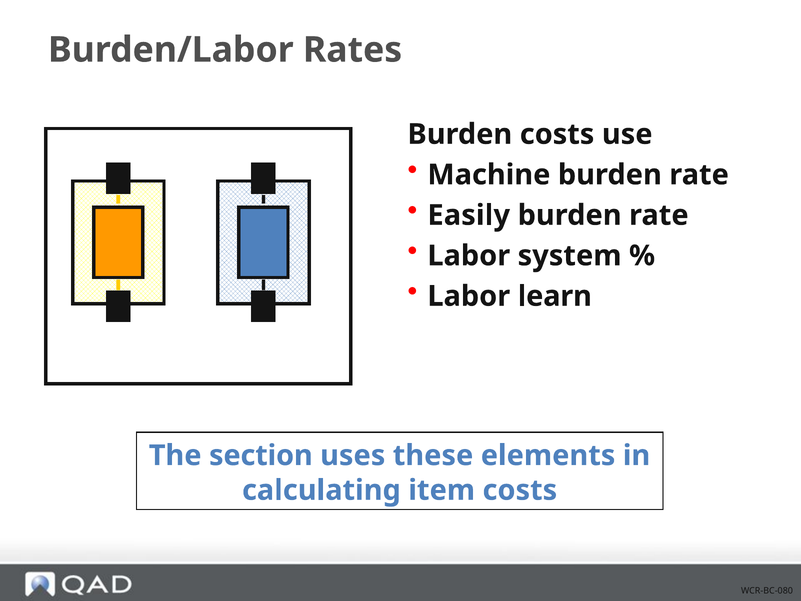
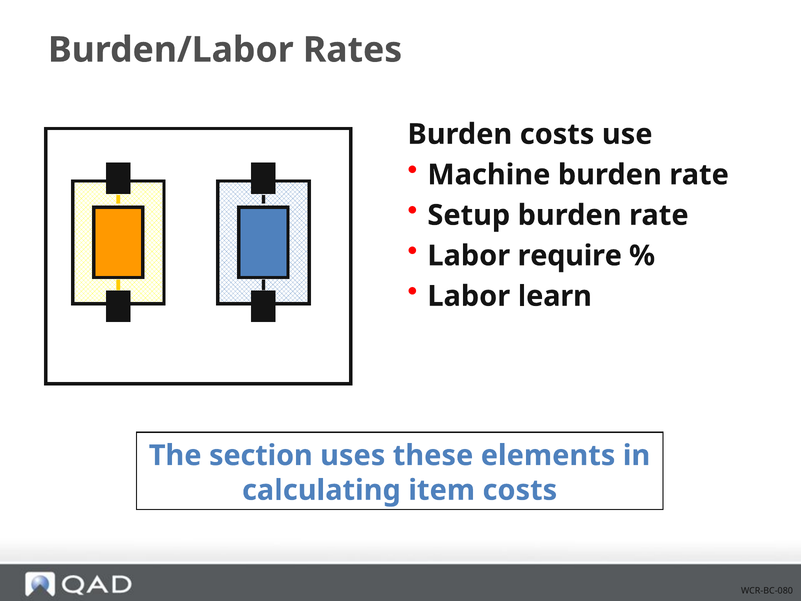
Easily: Easily -> Setup (469, 215)
system: system -> require (570, 256)
